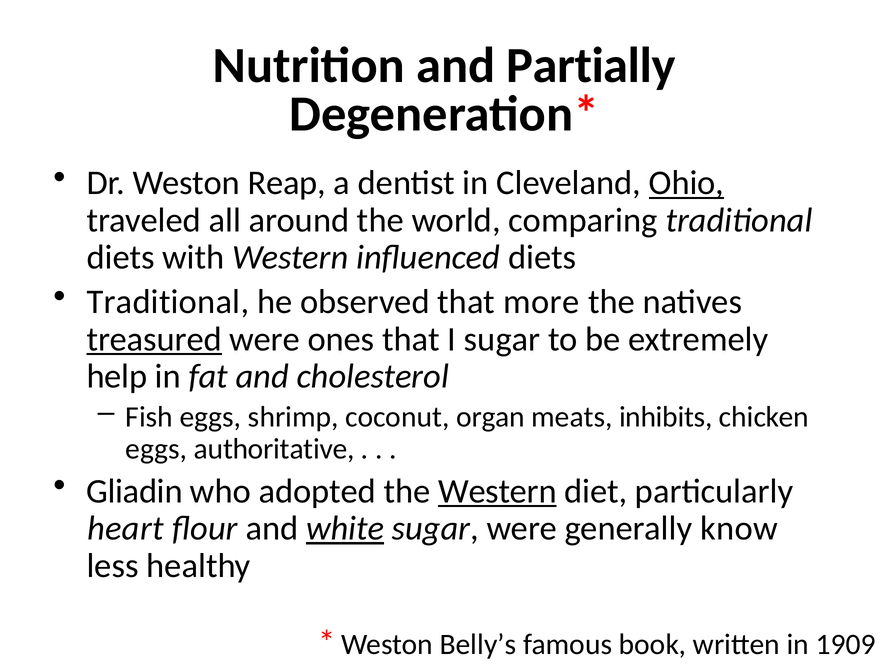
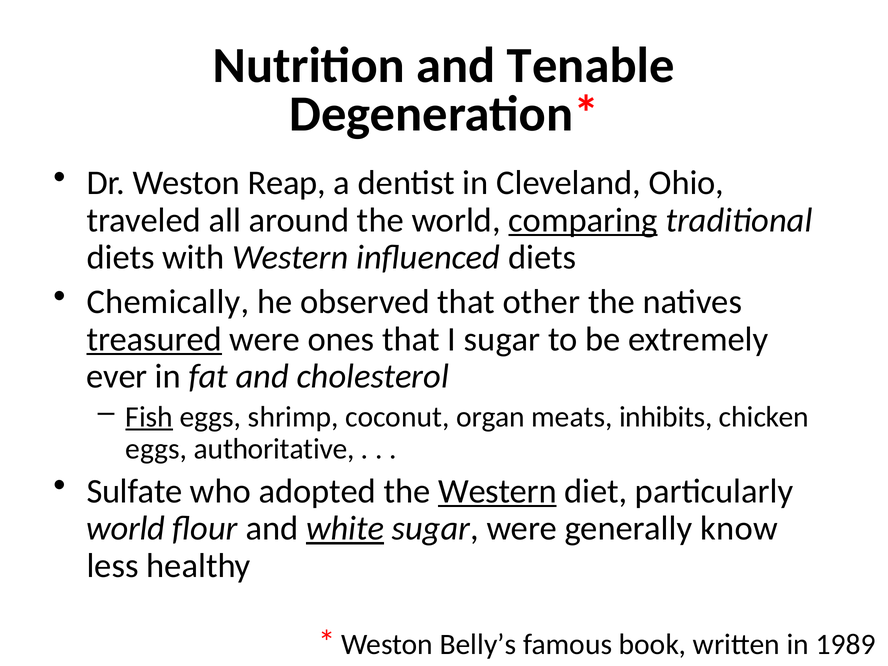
Partially: Partially -> Tenable (591, 65)
Ohio underline: present -> none (686, 183)
comparing underline: none -> present (583, 220)
Traditional: Traditional -> Chemically (168, 302)
more: more -> other (541, 302)
help: help -> ever (117, 377)
Fish underline: none -> present (149, 417)
Gliadin: Gliadin -> Sulfate (135, 491)
heart: heart -> world (126, 528)
1909: 1909 -> 1989 (846, 644)
